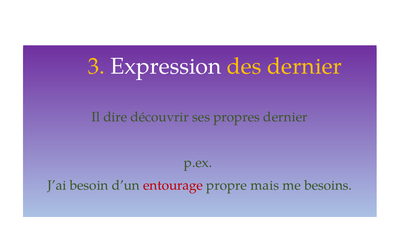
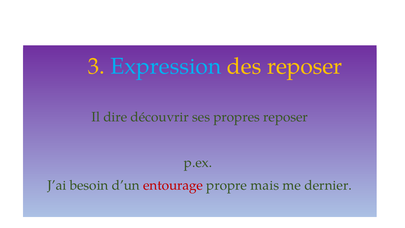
Expression colour: white -> light blue (166, 66)
des dernier: dernier -> reposer (305, 66)
propres dernier: dernier -> reposer (286, 117)
besoins: besoins -> dernier (328, 185)
